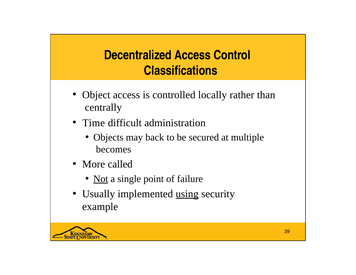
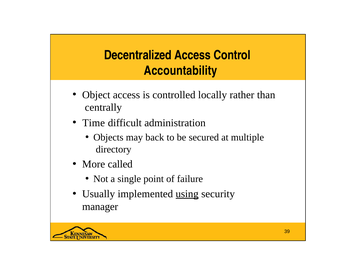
Classifications: Classifications -> Accountability (181, 71)
becomes: becomes -> directory (114, 149)
Not underline: present -> none (101, 179)
example: example -> manager (100, 207)
